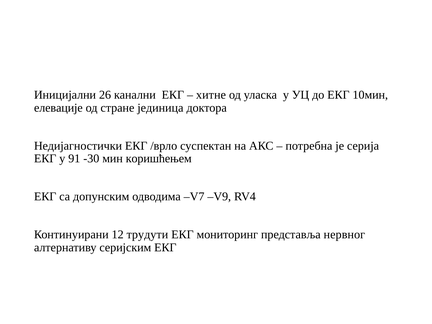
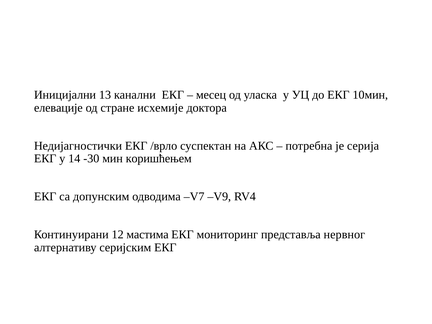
26: 26 -> 13 (105, 95)
хитне: хитне -> месец (211, 95)
јединица: јединица -> исхемије (160, 108)
91: 91 -> 14 (74, 159)
трудути: трудути -> мастима (148, 235)
